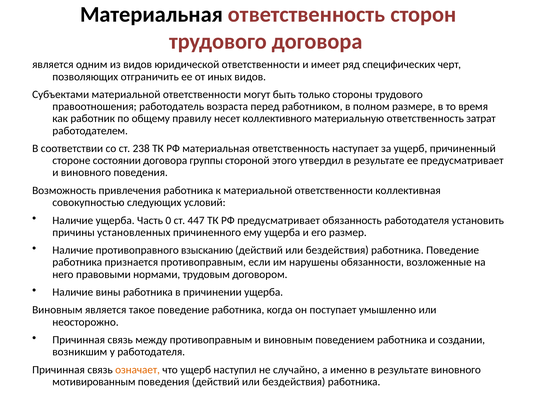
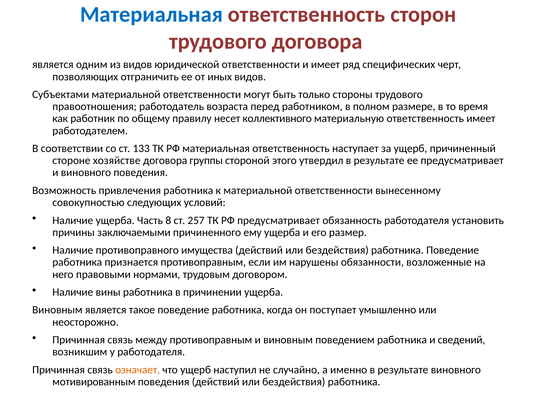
Материальная colour: black -> blue (152, 15)
ответственность затрат: затрат -> имеет (481, 119)
238: 238 -> 133 (141, 149)
состоянии: состоянии -> хозяйстве (117, 161)
коллективная: коллективная -> вынесенному (408, 191)
0: 0 -> 8 (168, 221)
447: 447 -> 257 (196, 221)
установленных: установленных -> заключаемыми (134, 233)
взысканию: взысканию -> имущества (207, 251)
создании: создании -> сведений (461, 340)
